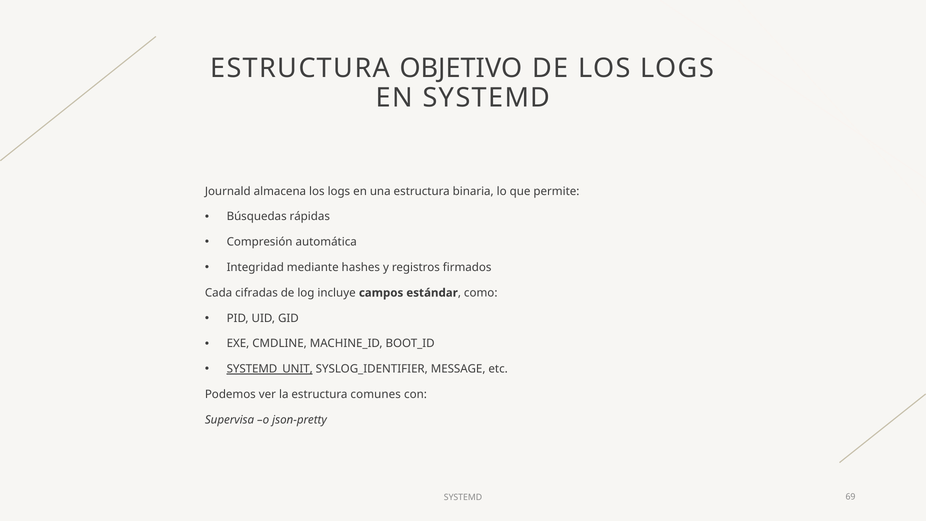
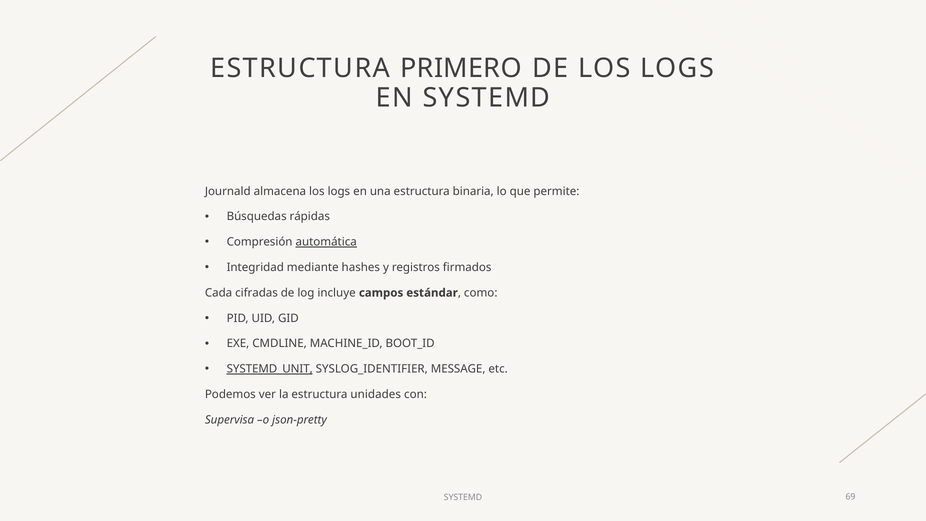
OBJETIVO: OBJETIVO -> PRIMERO (461, 68)
automática underline: none -> present (326, 242)
comunes: comunes -> unidades (376, 394)
